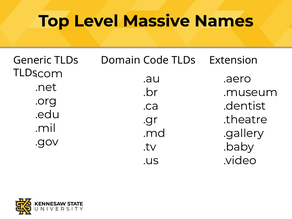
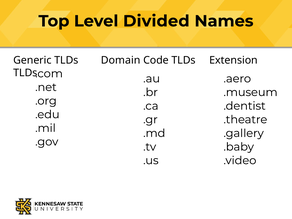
Massive: Massive -> Divided (156, 21)
